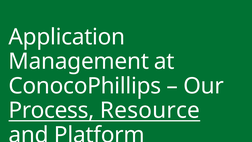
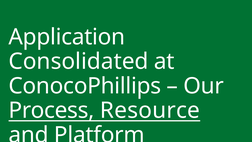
Management: Management -> Consolidated (79, 61)
